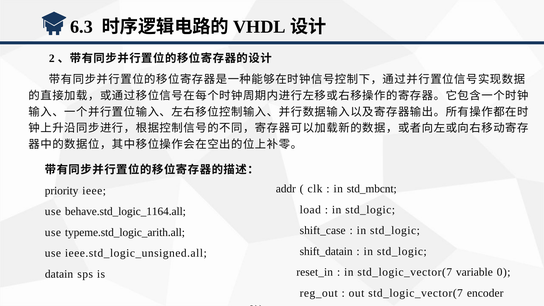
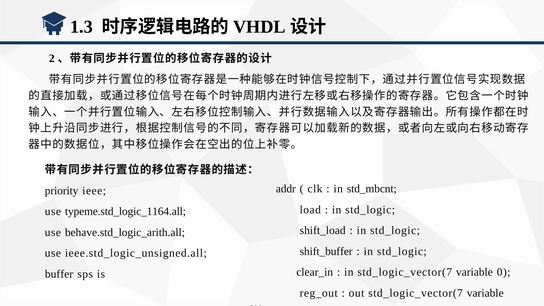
6.3: 6.3 -> 1.3 (82, 27)
behave.std_logic_1164.all: behave.std_logic_1164.all -> typeme.std_logic_1164.all (125, 211)
shift_case: shift_case -> shift_load (323, 230)
typeme.std_logic_arith.all: typeme.std_logic_arith.all -> behave.std_logic_arith.all (125, 232)
shift_datain: shift_datain -> shift_buffer (326, 251)
reset_in: reset_in -> clear_in (315, 272)
datain: datain -> buffer (59, 274)
out std_logic_vector(7 encoder: encoder -> variable (485, 293)
